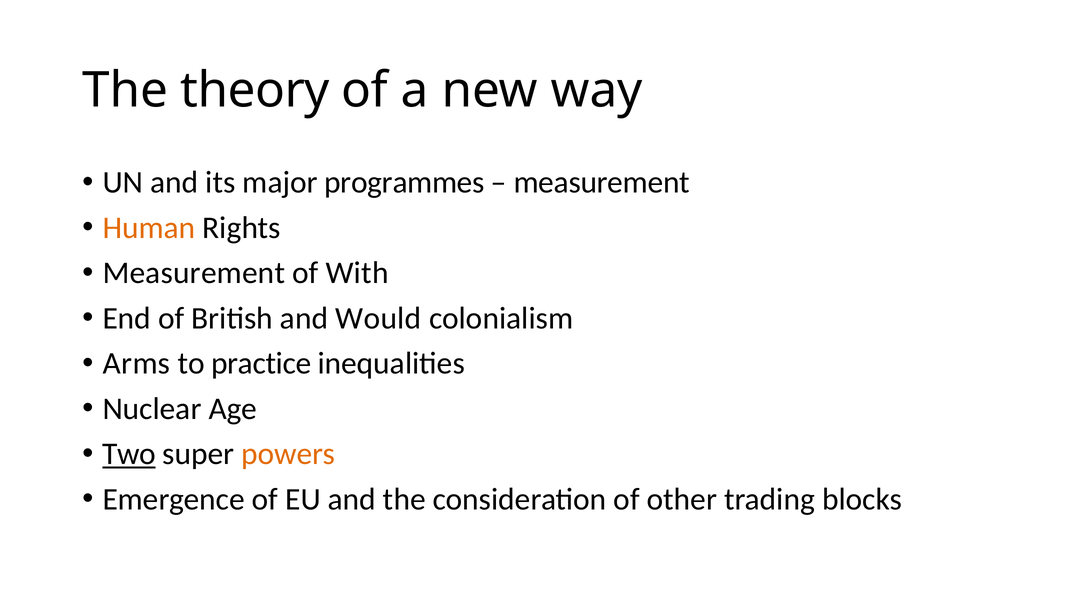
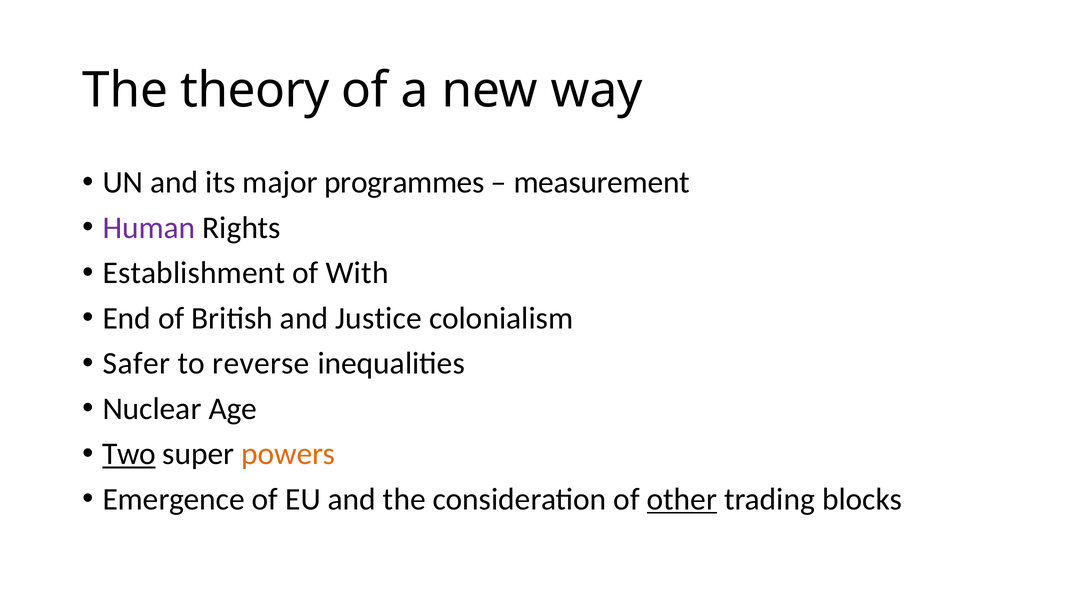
Human colour: orange -> purple (149, 228)
Measurement: Measurement -> Establishment (194, 273)
Would: Would -> Justice (378, 318)
Arms: Arms -> Safer (136, 364)
practice: practice -> reverse (261, 364)
other underline: none -> present (682, 500)
